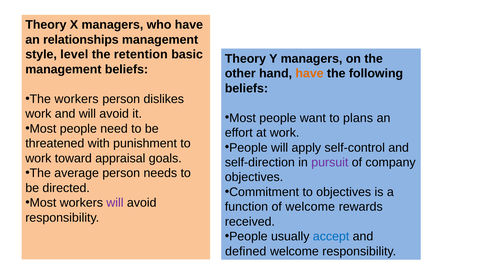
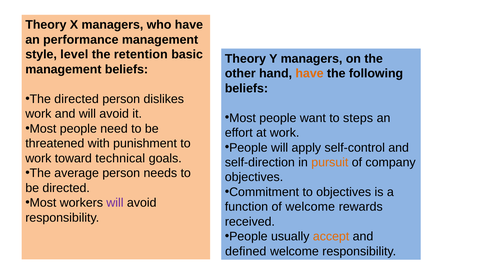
relationships: relationships -> performance (81, 40)
The workers: workers -> directed (77, 99)
plans: plans -> steps (358, 118)
appraisal: appraisal -> technical (120, 158)
pursuit colour: purple -> orange (330, 162)
accept colour: blue -> orange (331, 236)
